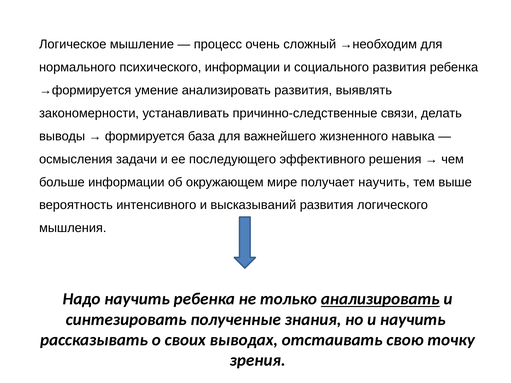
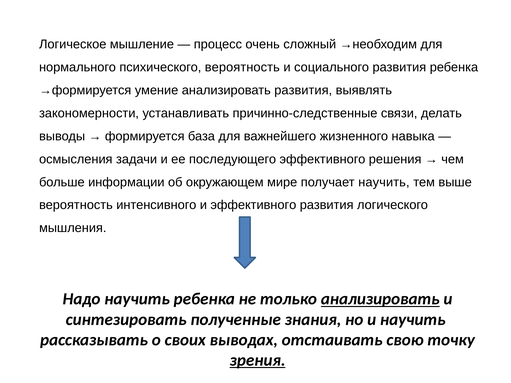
психического информации: информации -> вероятность (242, 67)
и высказываний: высказываний -> эффективного (253, 205)
зрения underline: none -> present (258, 361)
